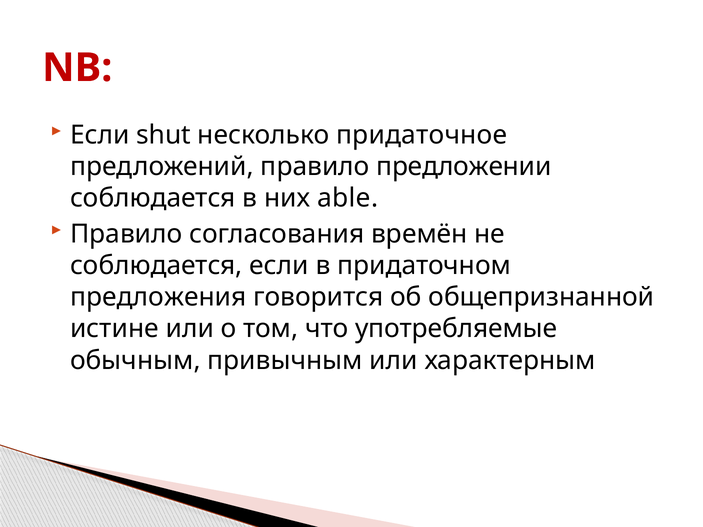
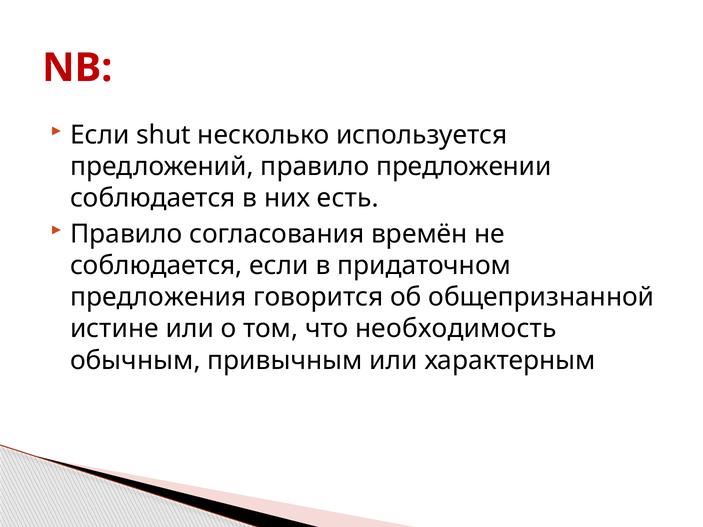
придаточное: придаточное -> используется (422, 135)
able: able -> есть (348, 198)
употребляемые: употребляемые -> необходимость (456, 329)
